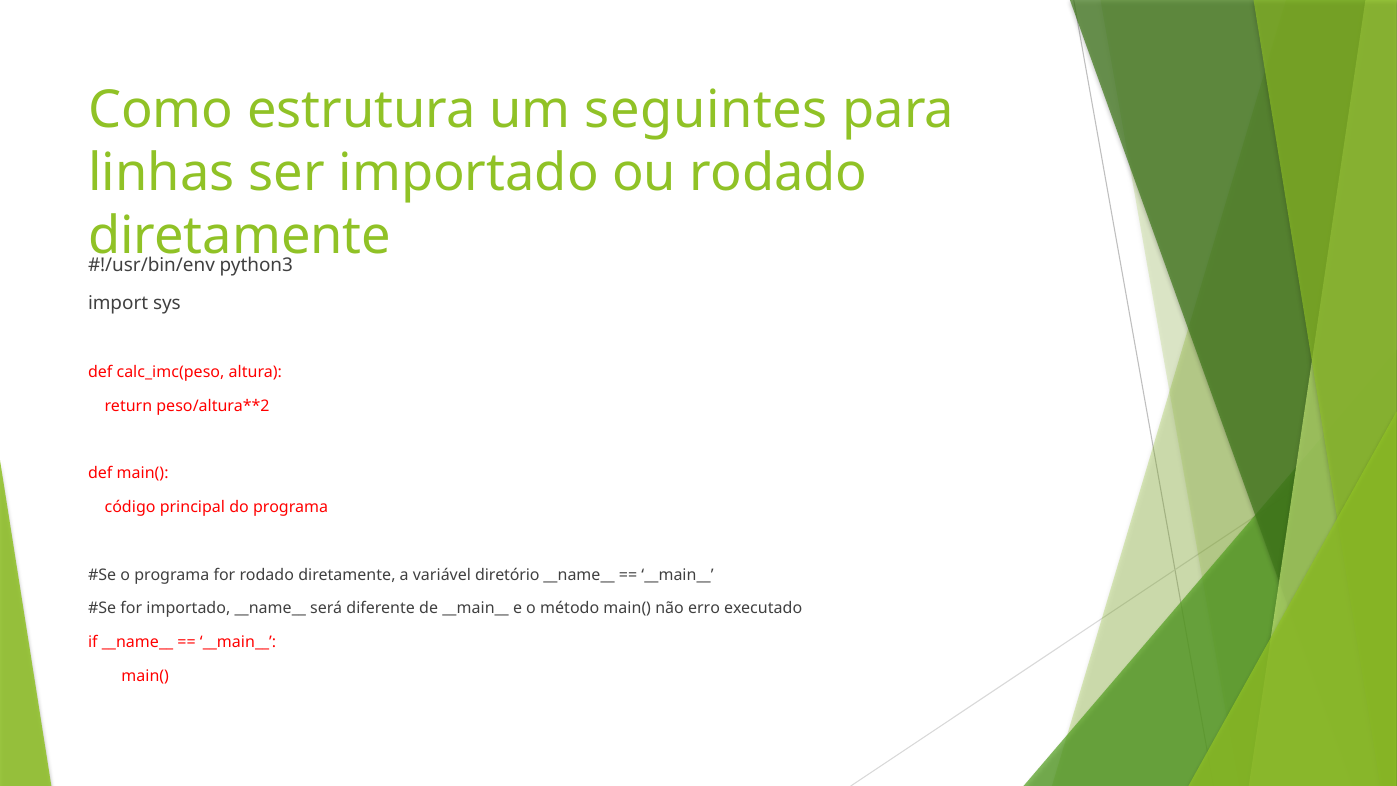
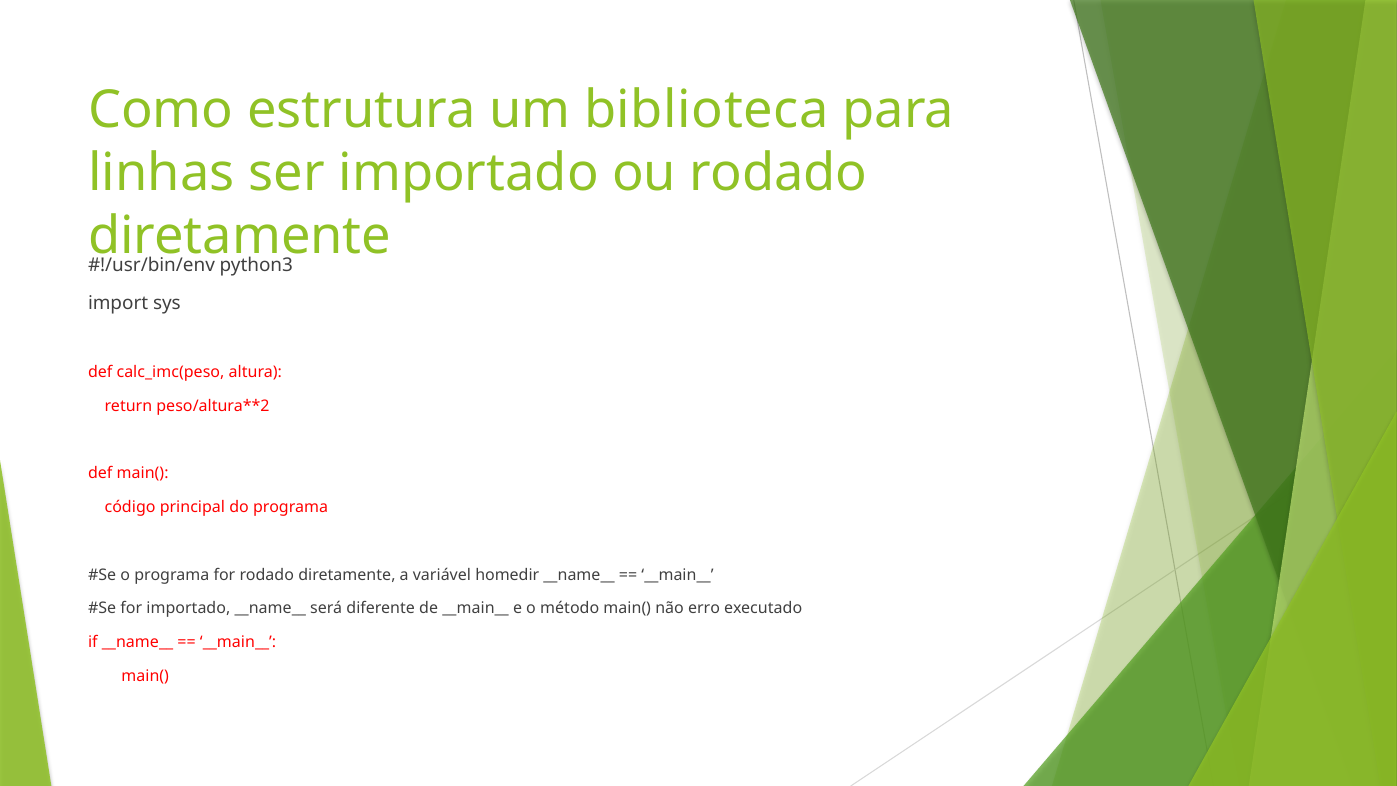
seguintes: seguintes -> biblioteca (706, 110)
diretório: diretório -> homedir (507, 575)
